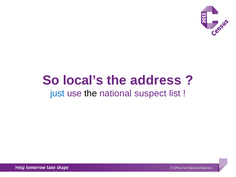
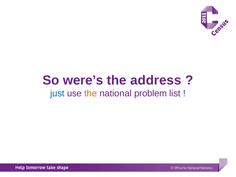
local’s: local’s -> were’s (83, 80)
the colour: black -> orange (91, 93)
suspect: suspect -> problem (151, 93)
